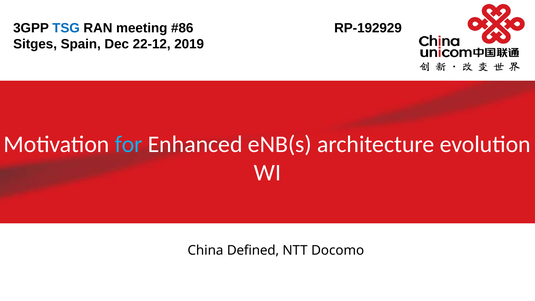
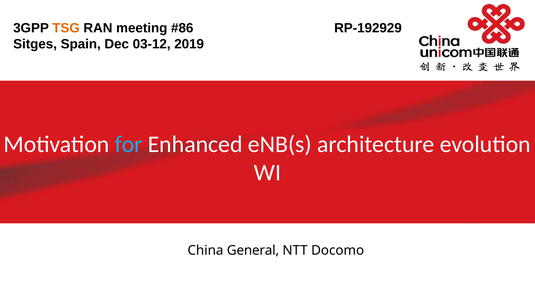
TSG colour: blue -> orange (66, 28)
22-12: 22-12 -> 03-12 (152, 44)
Defined: Defined -> General (253, 250)
